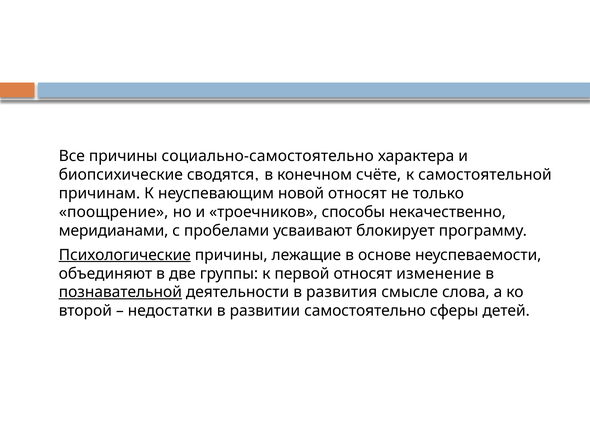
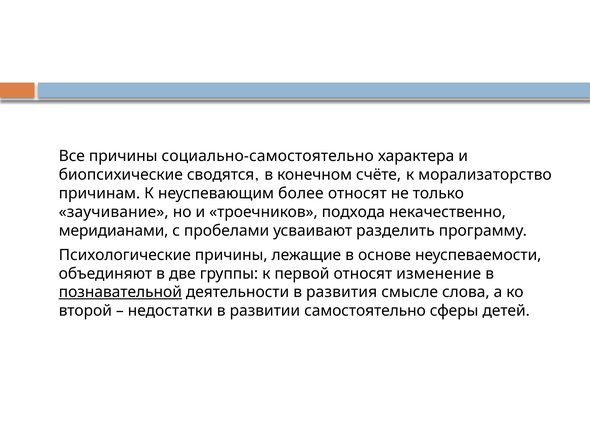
самостоятельной: самостоятельной -> морализаторство (485, 175)
новой: новой -> более (301, 194)
поощрение: поощрение -> заучивание (114, 212)
способы: способы -> подхода (353, 212)
блокирует: блокирует -> разделить (395, 231)
Психологические underline: present -> none (125, 255)
